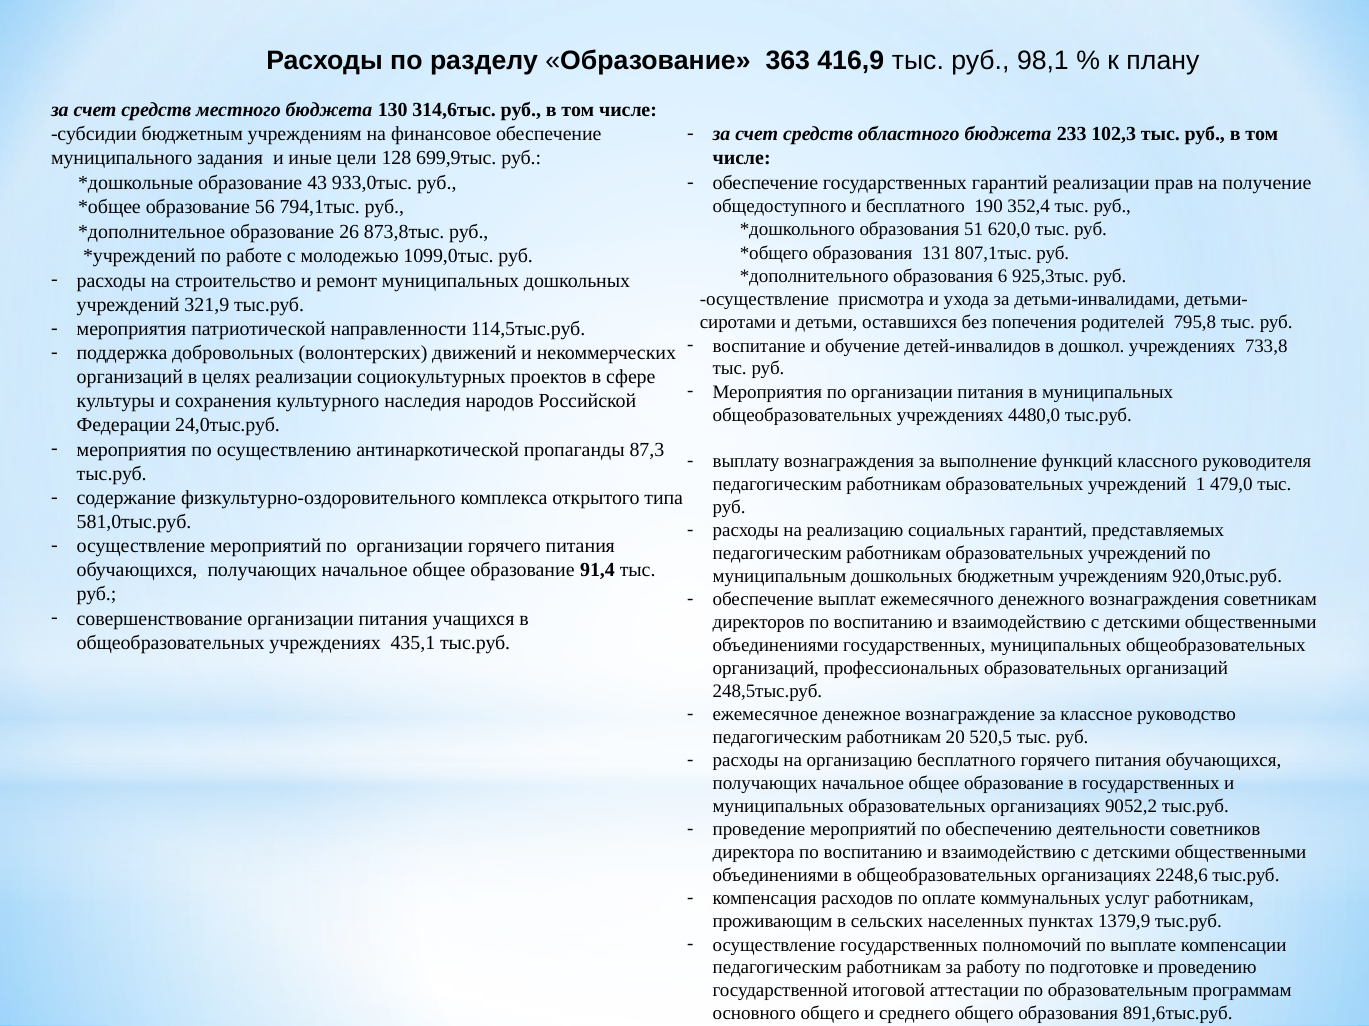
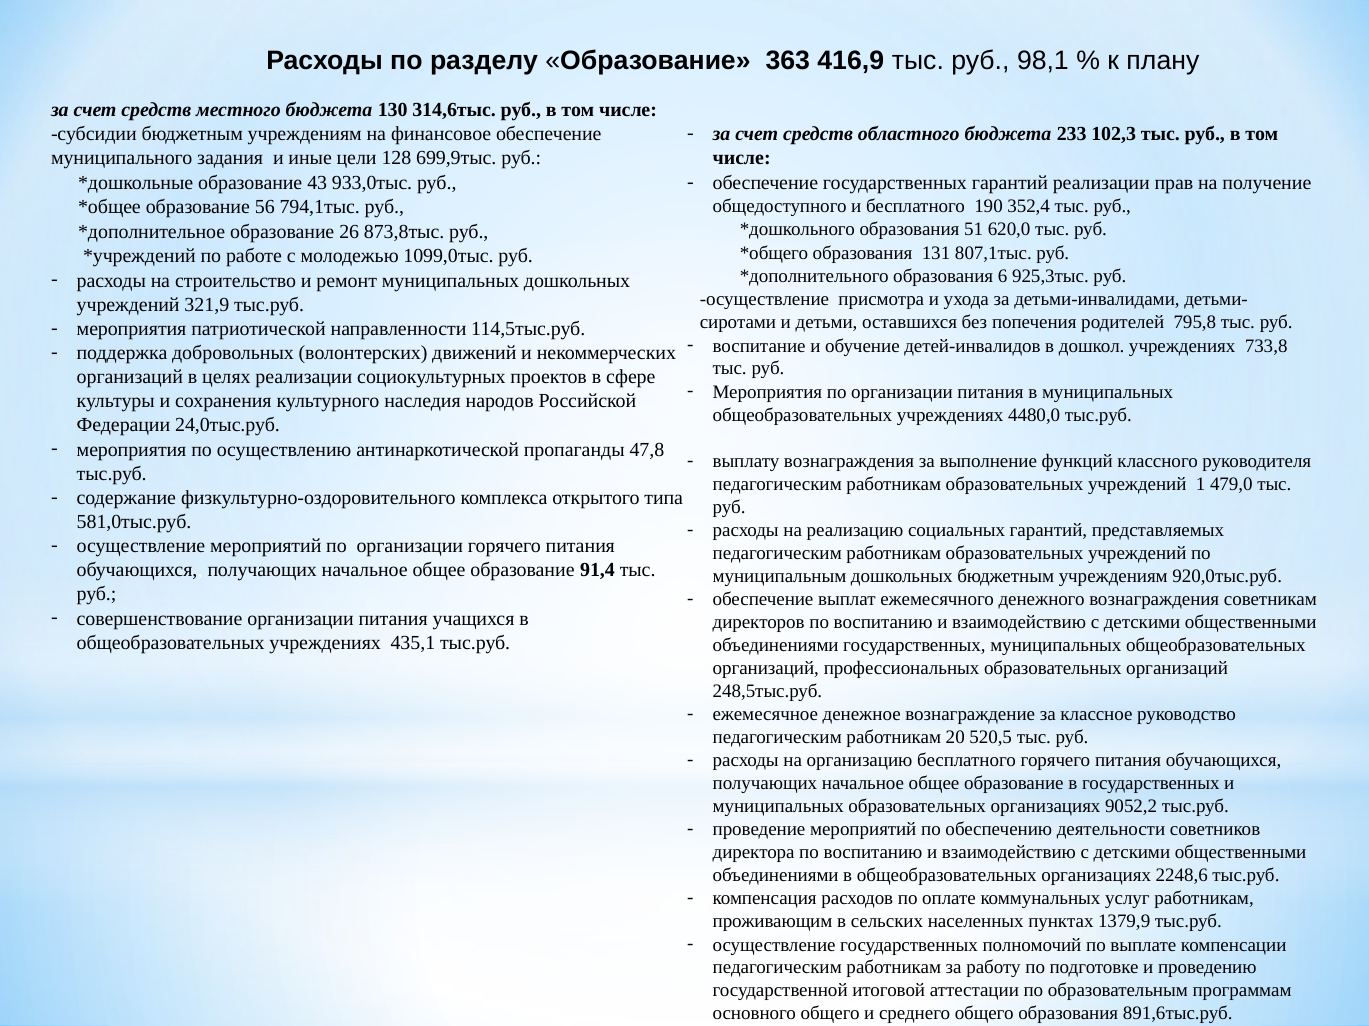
87,3: 87,3 -> 47,8 (647, 450)
